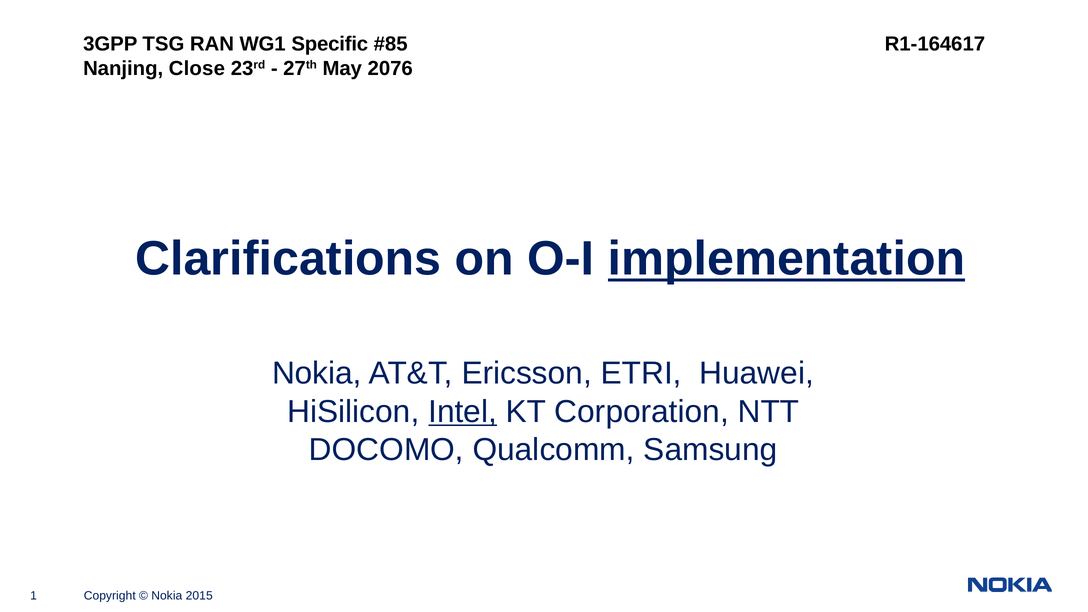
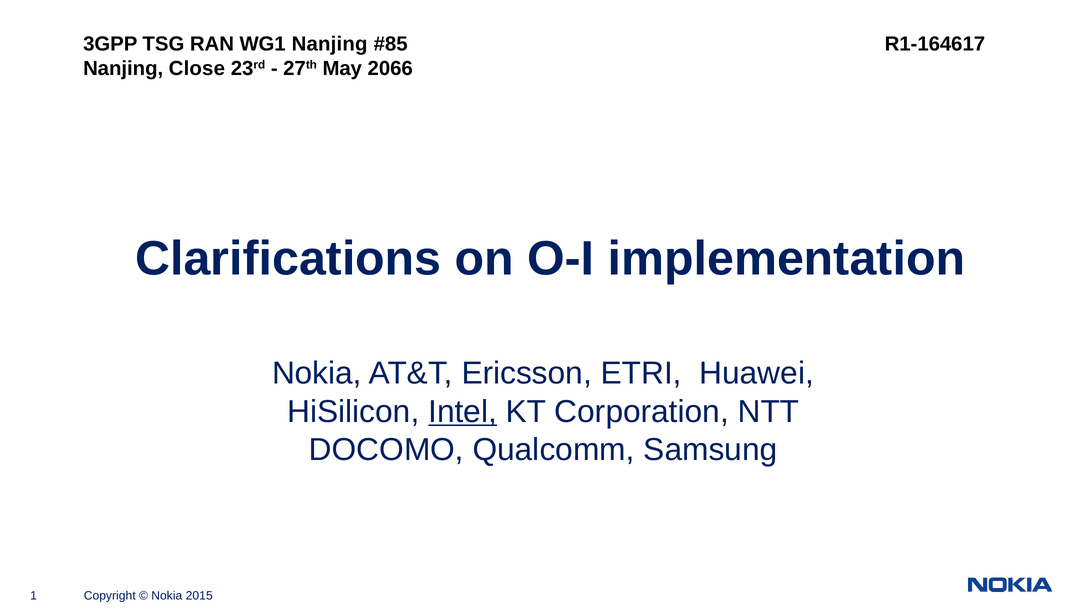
WG1 Specific: Specific -> Nanjing (330, 44)
2076: 2076 -> 2066 (390, 68)
implementation underline: present -> none (786, 259)
